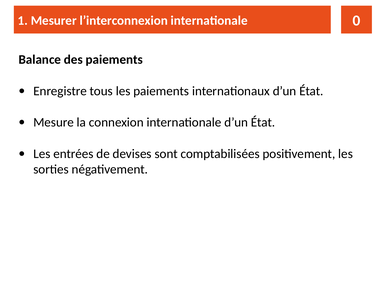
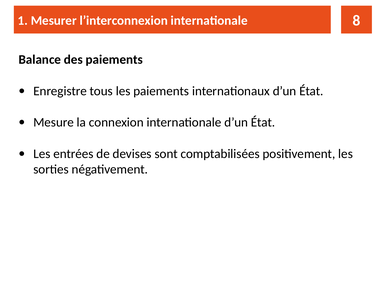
0: 0 -> 8 (356, 21)
